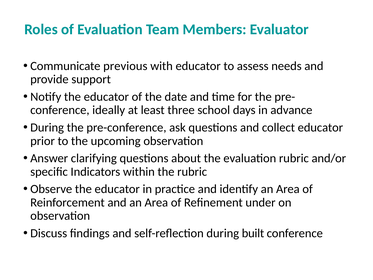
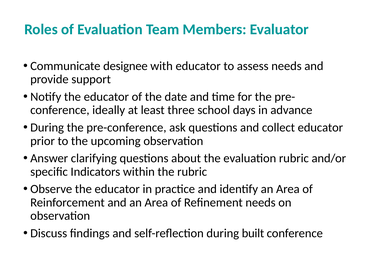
previous: previous -> designee (125, 66)
Refinement under: under -> needs (261, 202)
